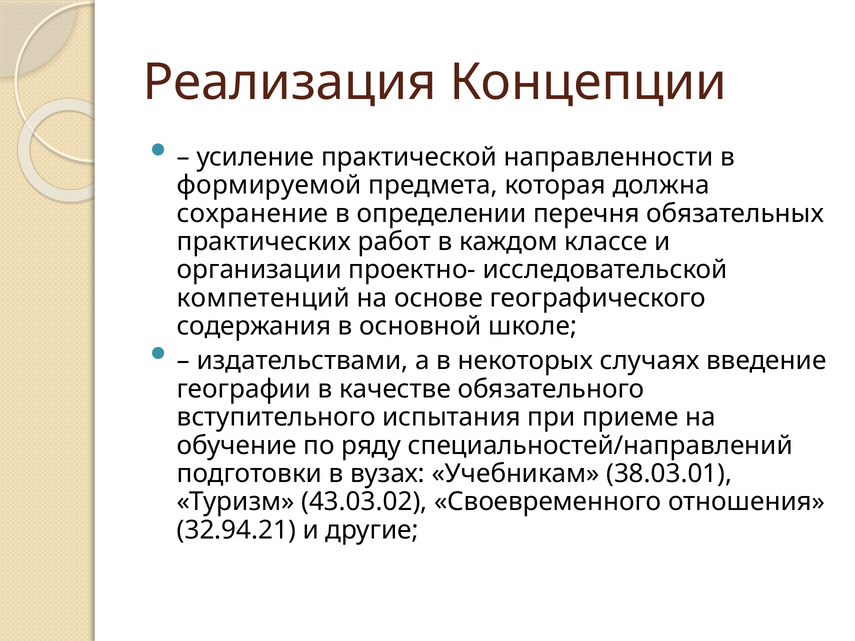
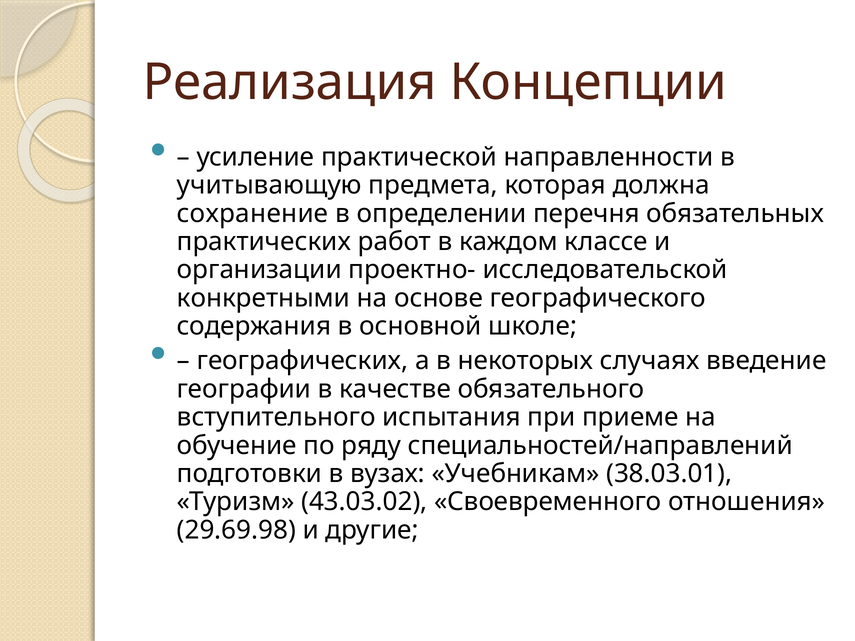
формируемой: формируемой -> учитывающую (269, 185)
компетенций: компетенций -> конкретными (264, 298)
издательствами: издательствами -> географических (302, 361)
32.94.21: 32.94.21 -> 29.69.98 (236, 530)
